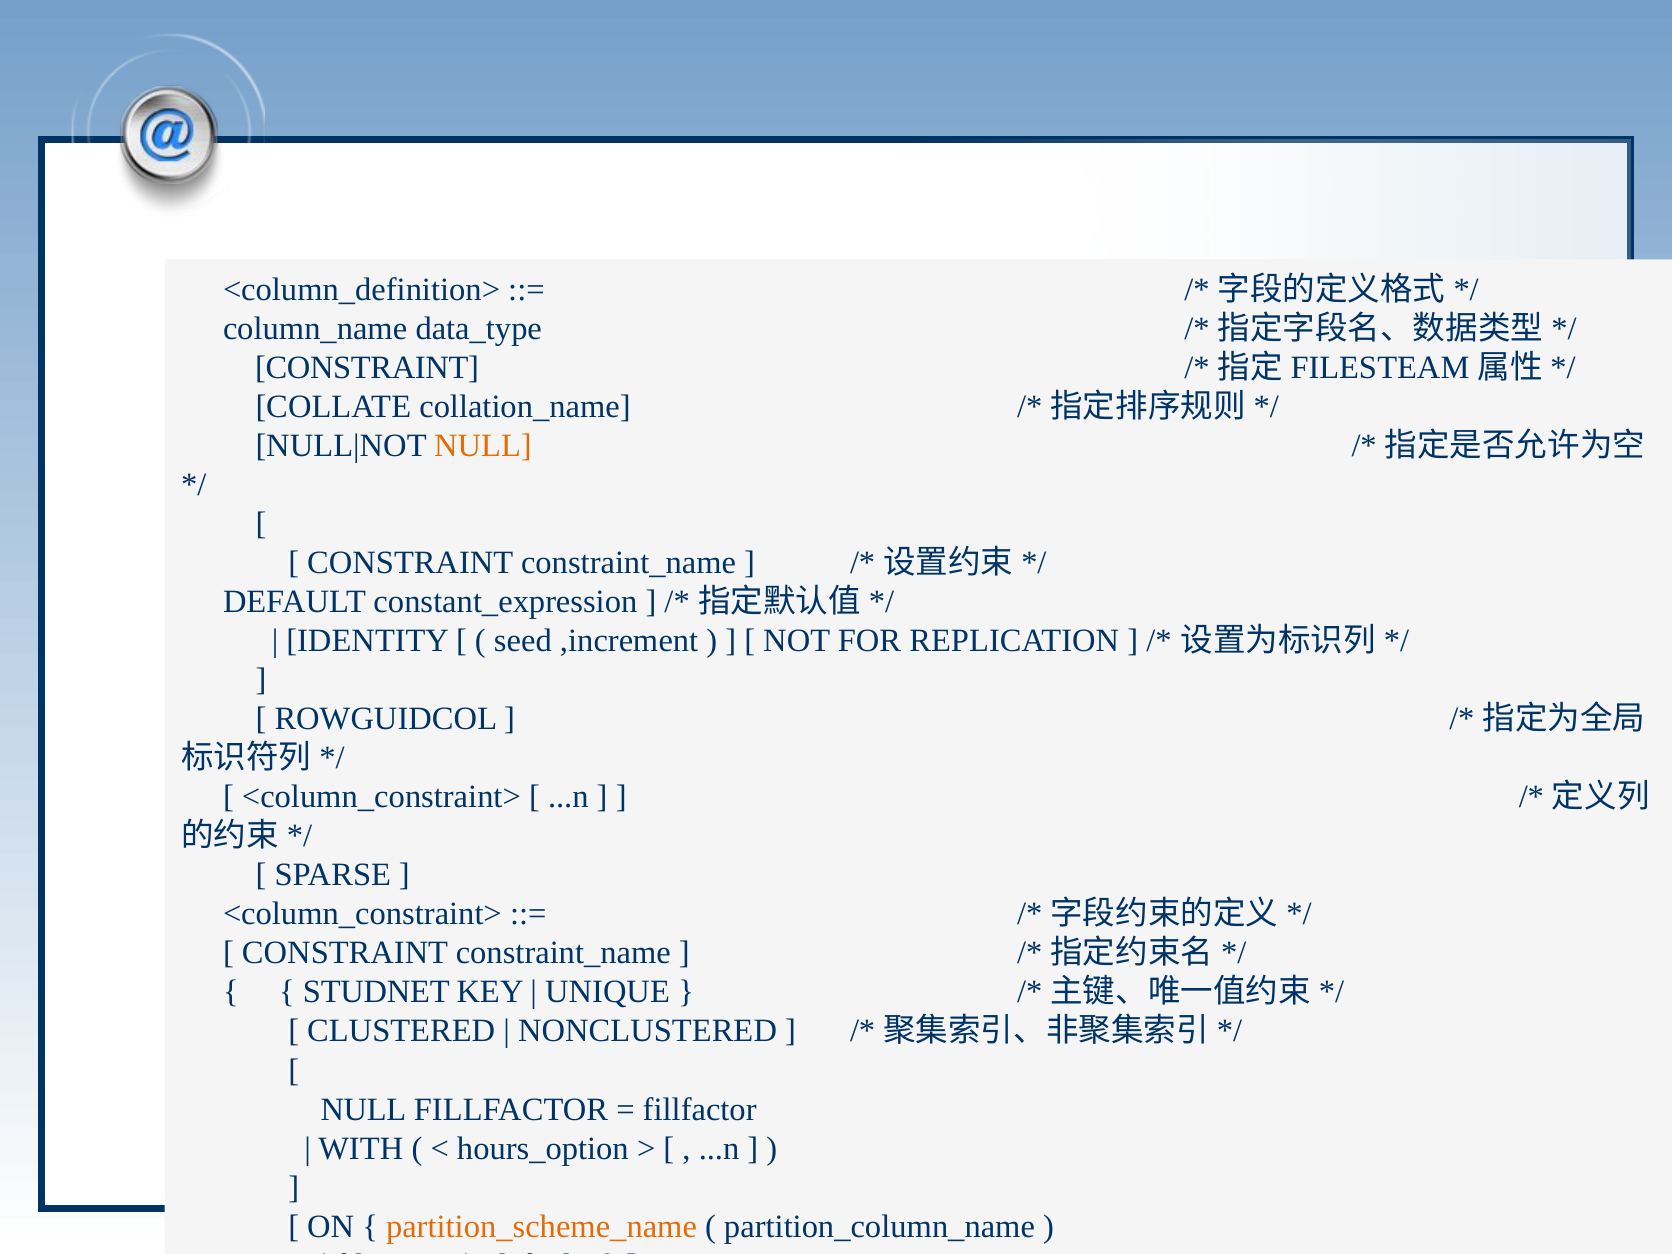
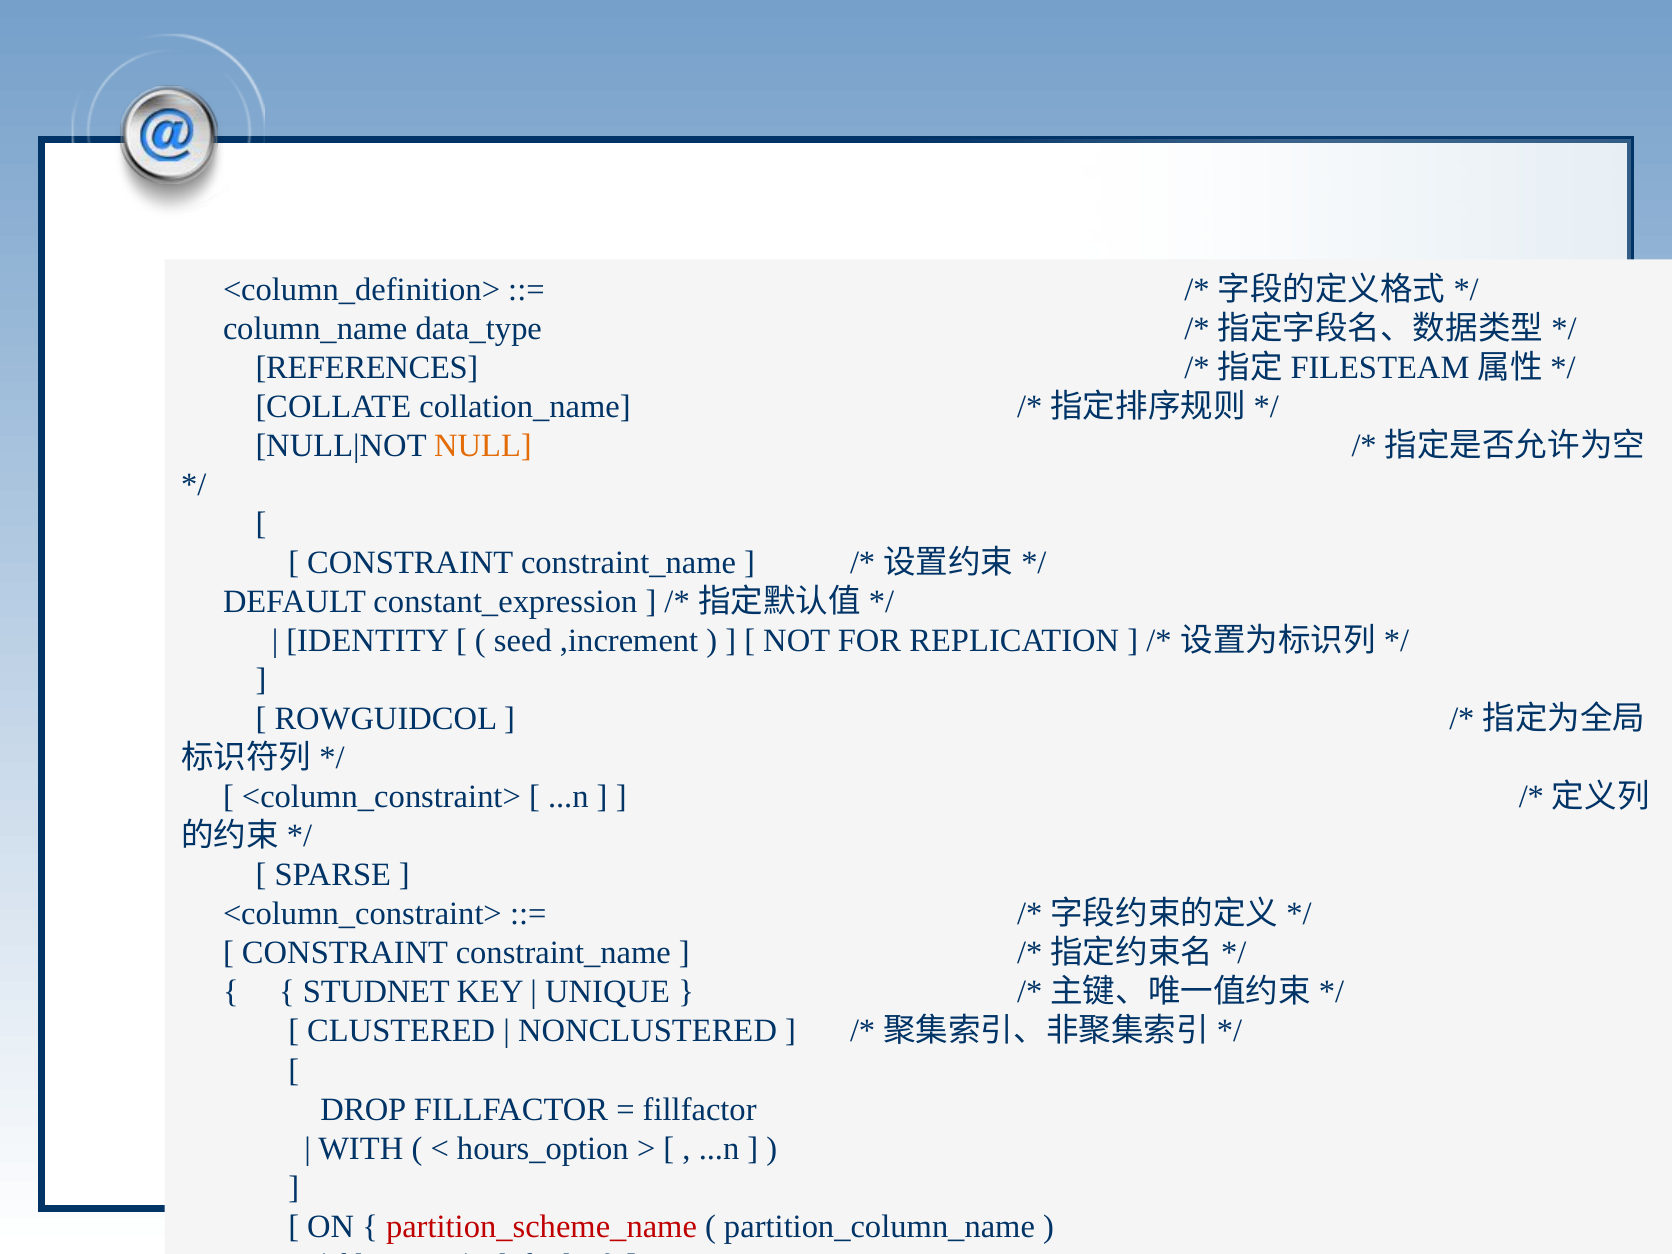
CONSTRAINT: CONSTRAINT -> REFERENCES (367, 368)
NULL: NULL -> DROP (363, 1109)
partition_scheme_name colour: orange -> red (541, 1226)
